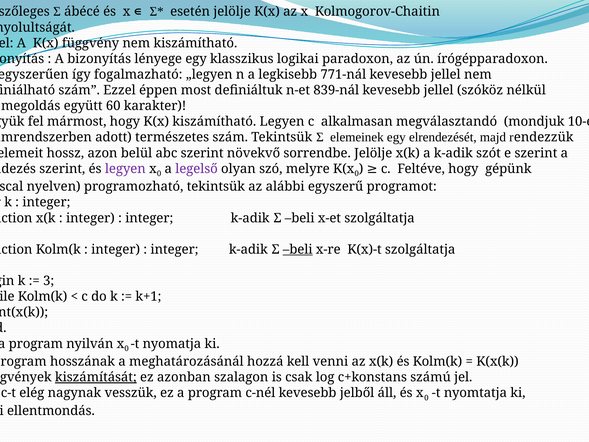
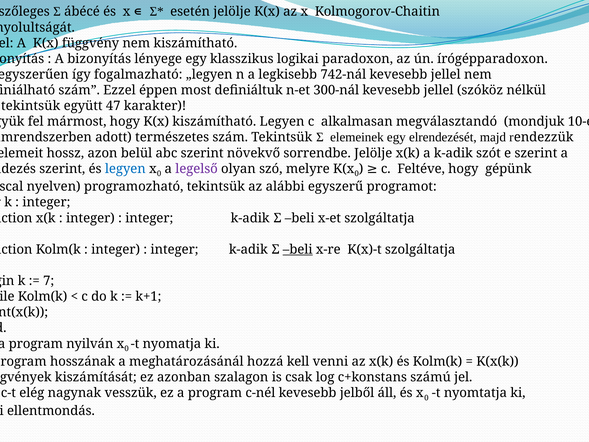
771-nál: 771-nál -> 742-nál (343, 74)
839-nál: 839-nál -> 300-nál (336, 90)
megoldás: megoldás -> tekintsük (31, 106)
60: 60 -> 47 (113, 106)
legyen colour: purple -> blue (125, 169)
3: 3 -> 7 (49, 281)
kiszámítását underline: present -> none (96, 377)
